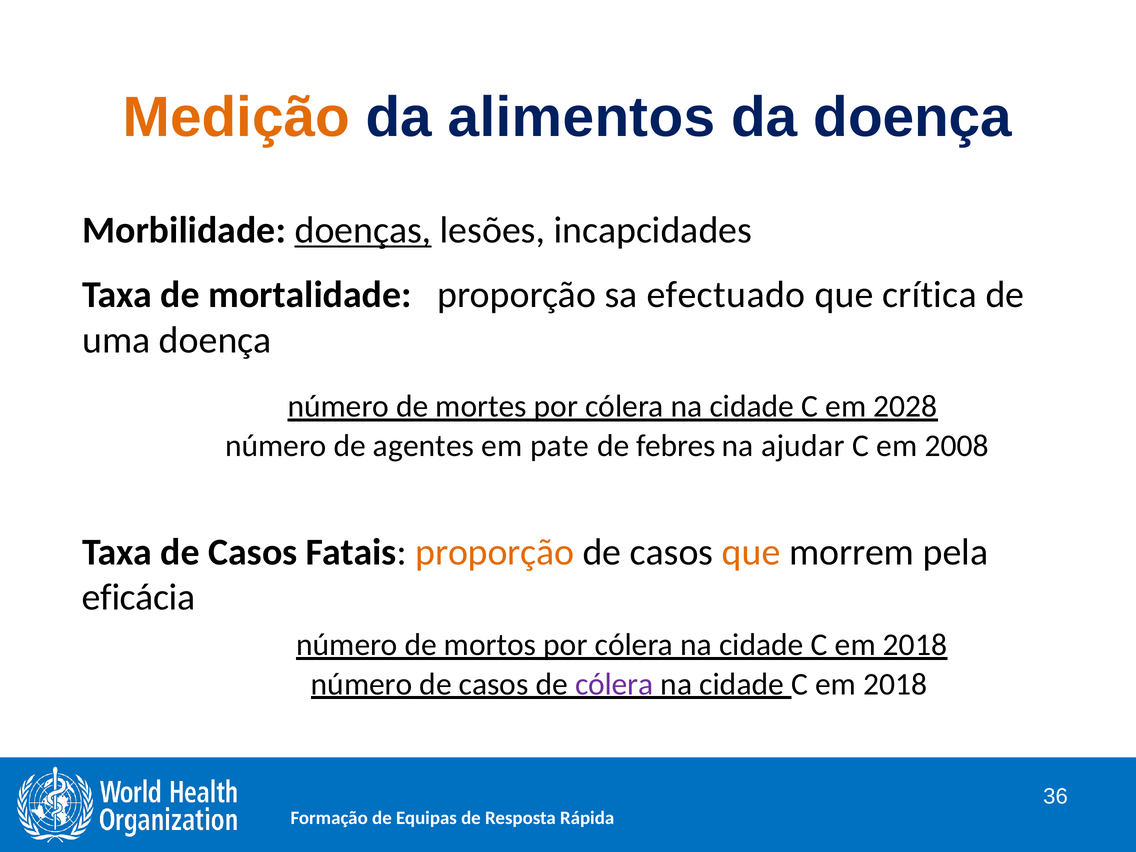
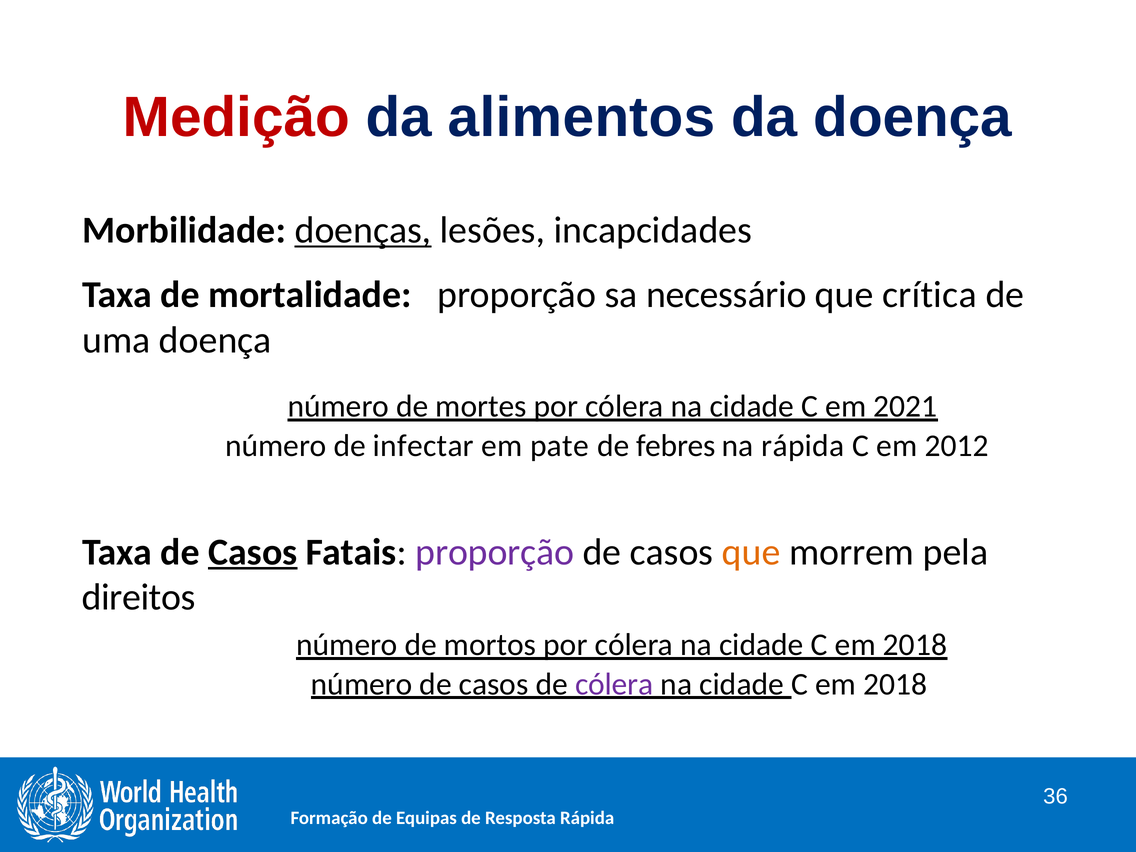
Medição colour: orange -> red (236, 118)
efectuado: efectuado -> necessário (726, 295)
2028: 2028 -> 2021 (905, 406)
agentes: agentes -> infectar (423, 446)
na ajudar: ajudar -> rápida (803, 446)
2008: 2008 -> 2012 (957, 446)
Casos underline: none -> present (253, 552)
proporção colour: orange -> purple (495, 552)
eficácia: eficácia -> direitos (139, 597)
